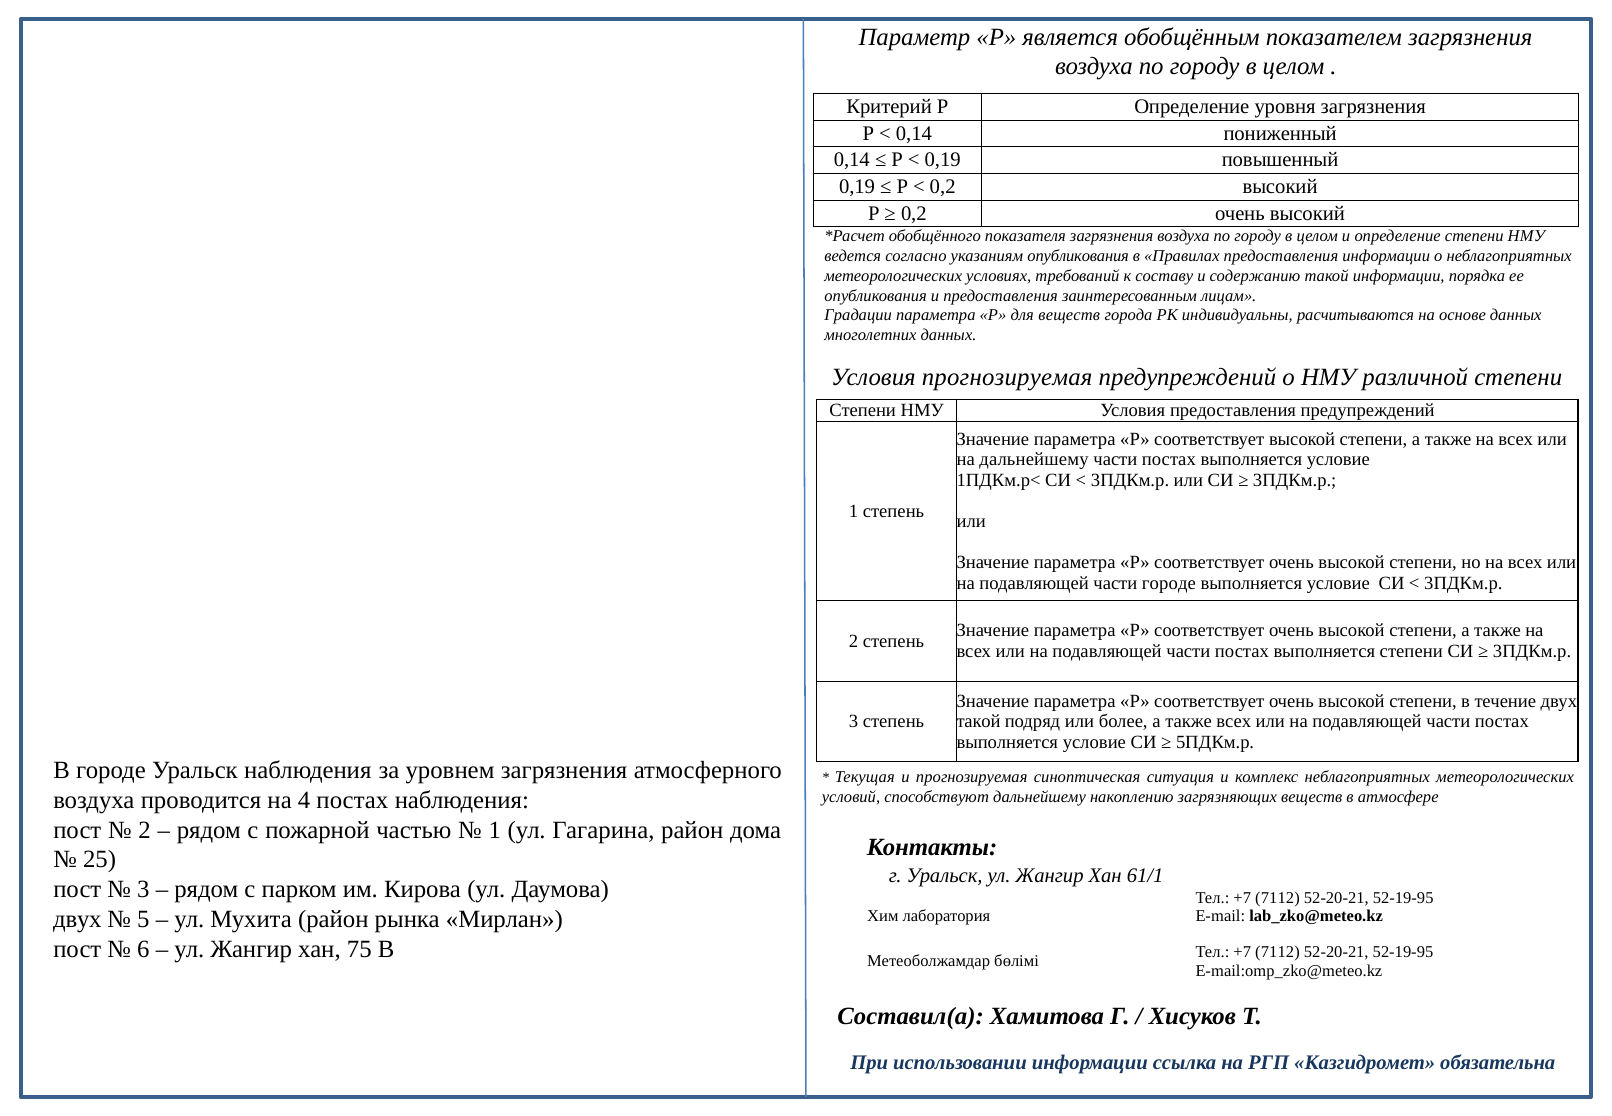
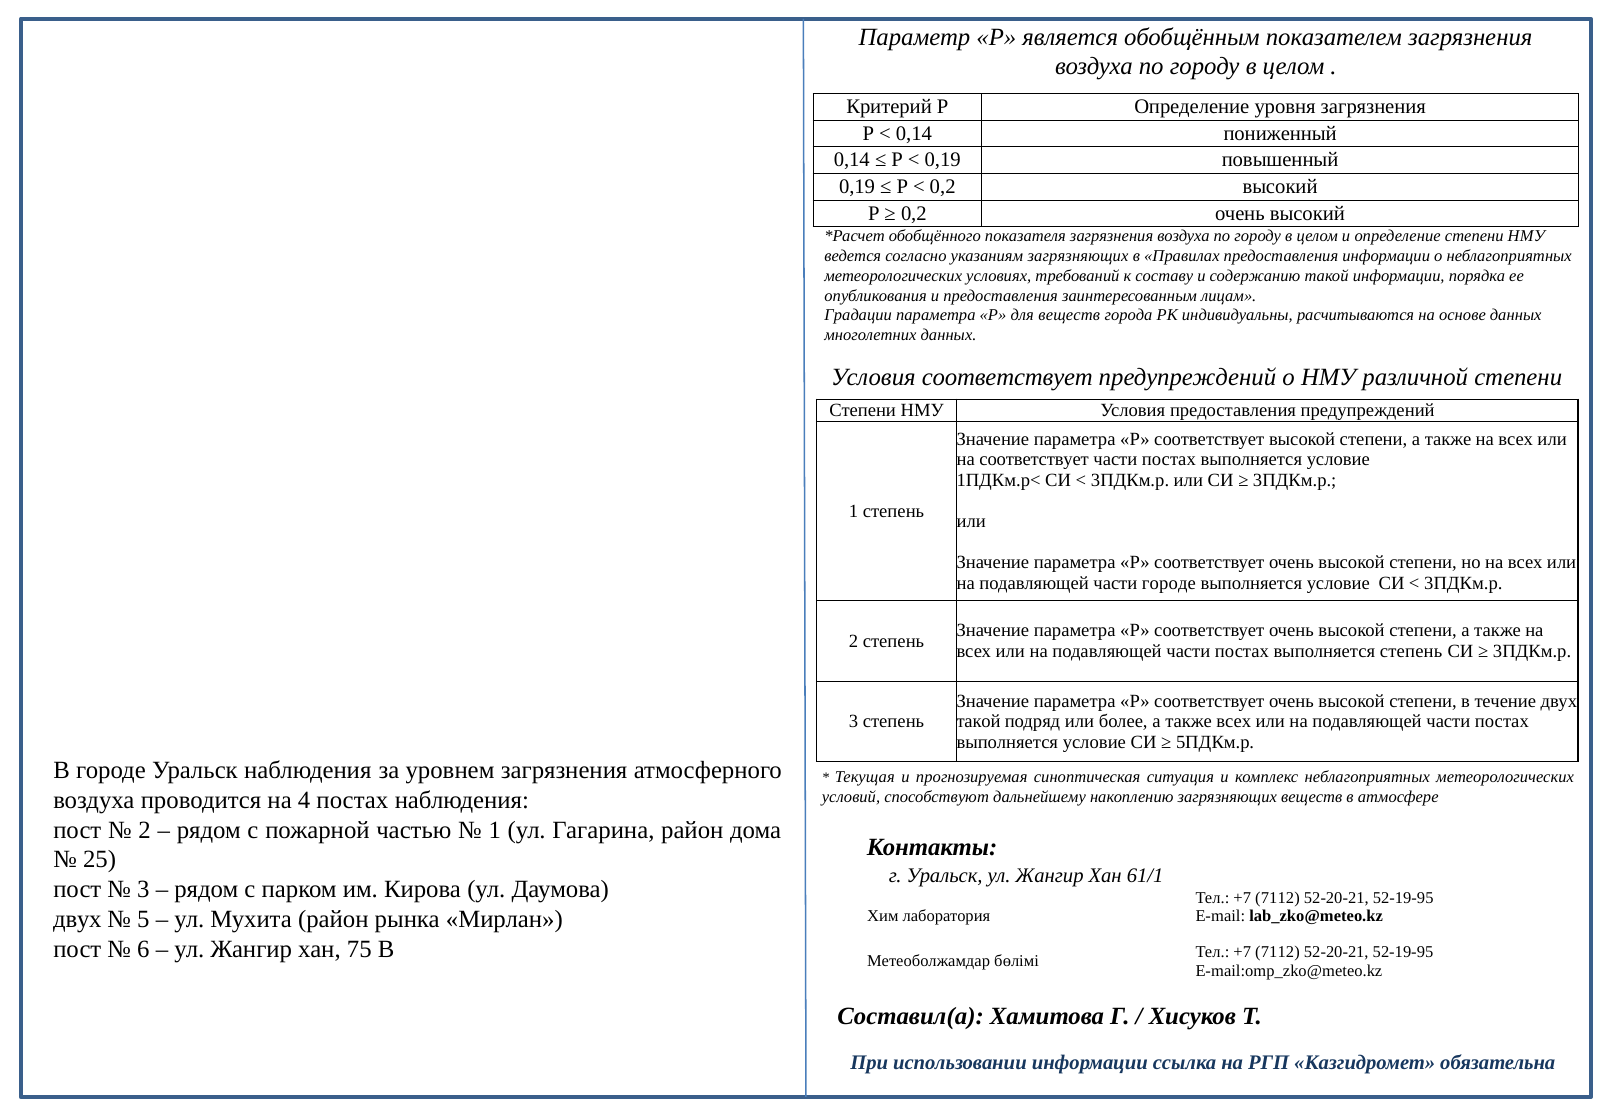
указаниям опубликования: опубликования -> загрязняющих (1078, 256)
Условия прогнозируемая: прогнозируемая -> соответствует (1007, 377)
на дальнейшему: дальнейшему -> соответствует (1034, 460)
выполняется степени: степени -> степень (1411, 651)
